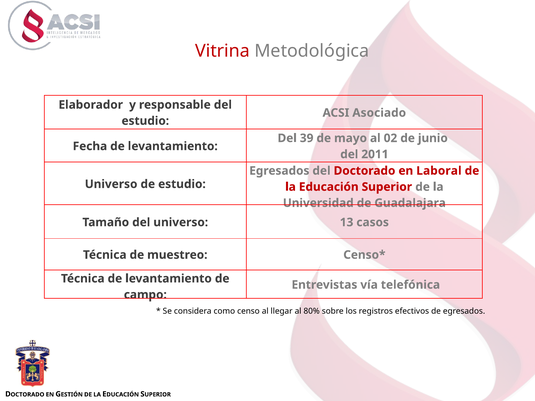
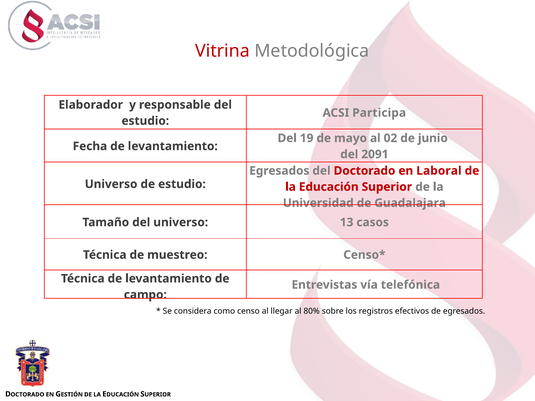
Asociado: Asociado -> Participa (379, 113)
39: 39 -> 19 (307, 138)
2011: 2011 -> 2091 (375, 154)
